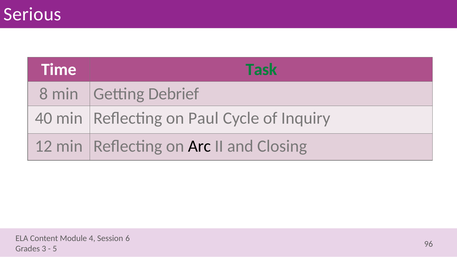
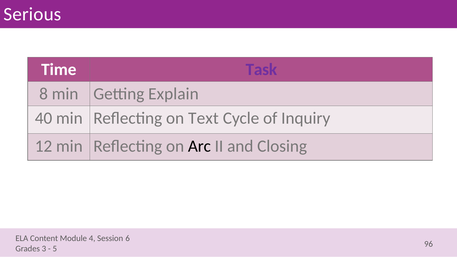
Task colour: green -> purple (261, 69)
Debrief: Debrief -> Explain (173, 94)
Paul: Paul -> Text (203, 118)
